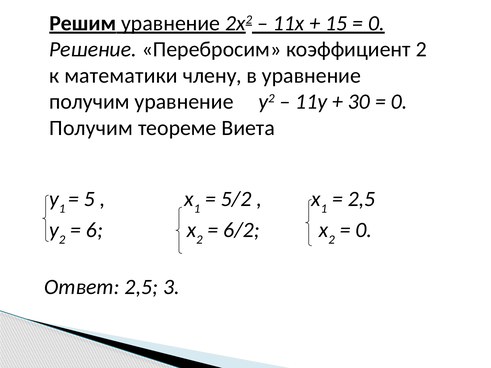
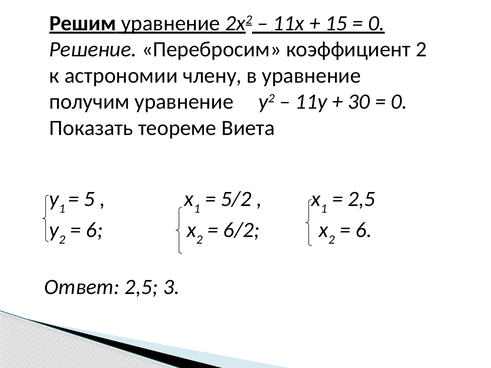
математики: математики -> астрономии (121, 76)
Получим: Получим -> Показать (91, 128)
0: 0 -> 6 (364, 230)
